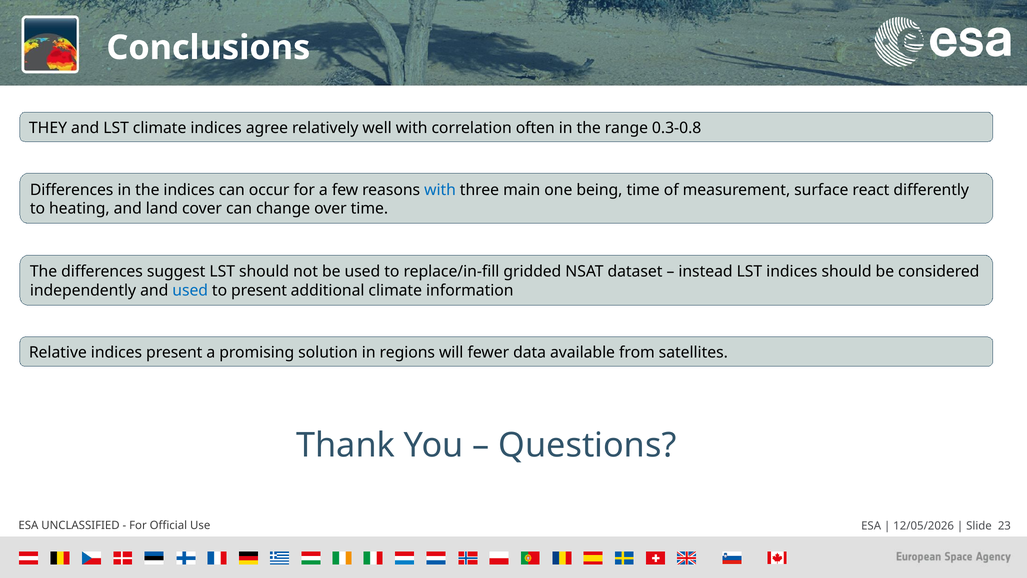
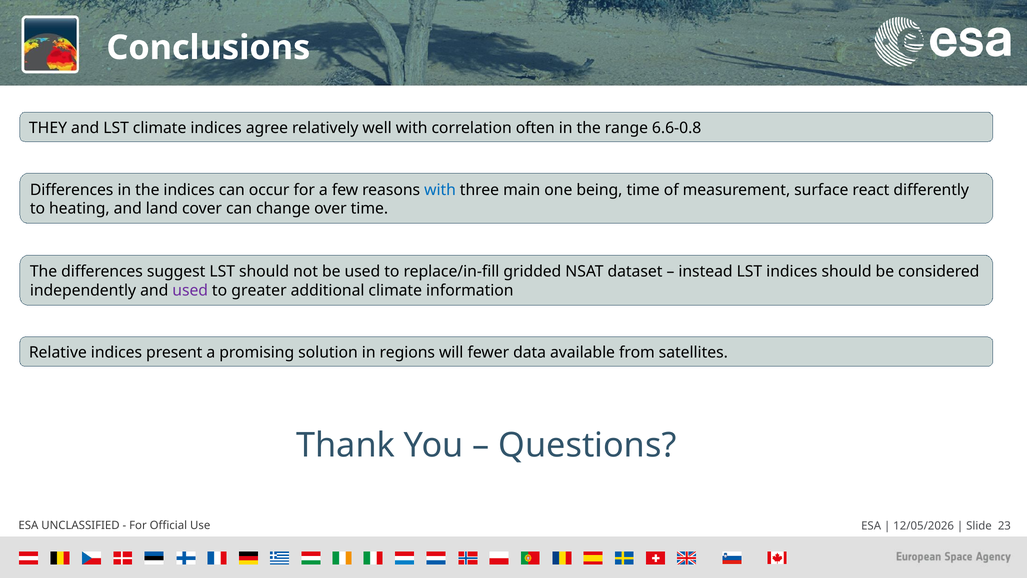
0.3-0.8: 0.3-0.8 -> 6.6-0.8 (677, 128)
used colour: blue -> purple (190, 290)
to present: present -> greater (259, 290)
